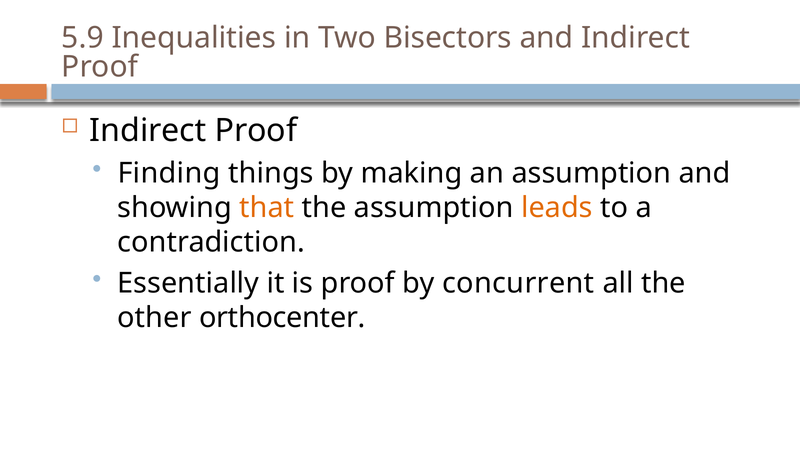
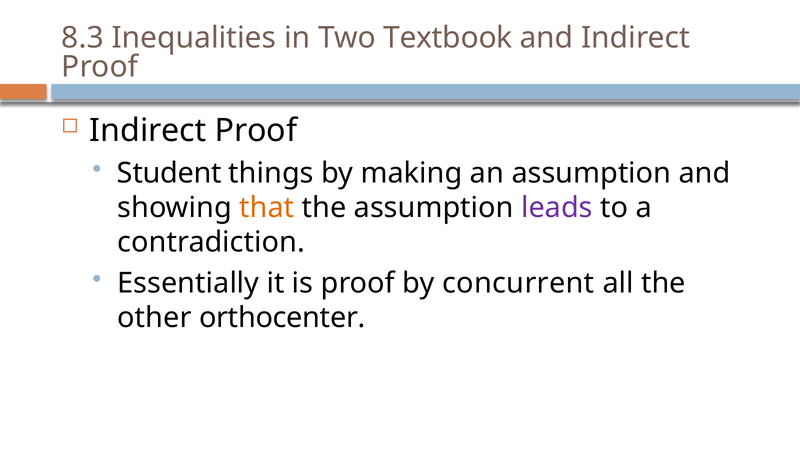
5.9: 5.9 -> 8.3 (83, 38)
Bisectors: Bisectors -> Textbook (448, 38)
Finding: Finding -> Student (169, 173)
leads colour: orange -> purple (557, 208)
